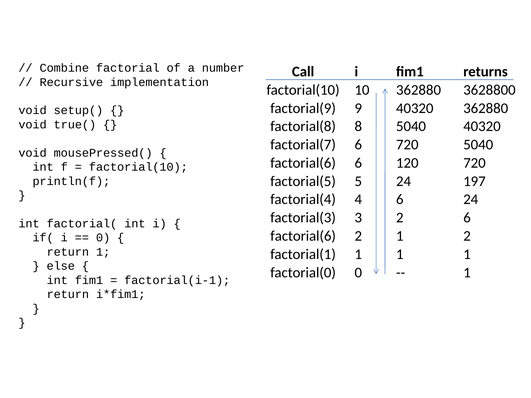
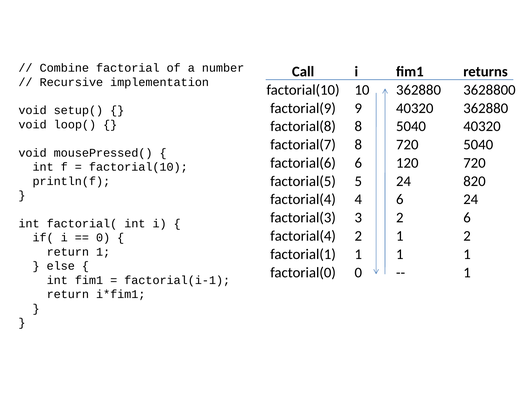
true(: true( -> loop( (75, 125)
factorial(7 6: 6 -> 8 (358, 145)
197: 197 -> 820 (474, 181)
factorial(6: factorial(6 -> factorial(4 (303, 236)
